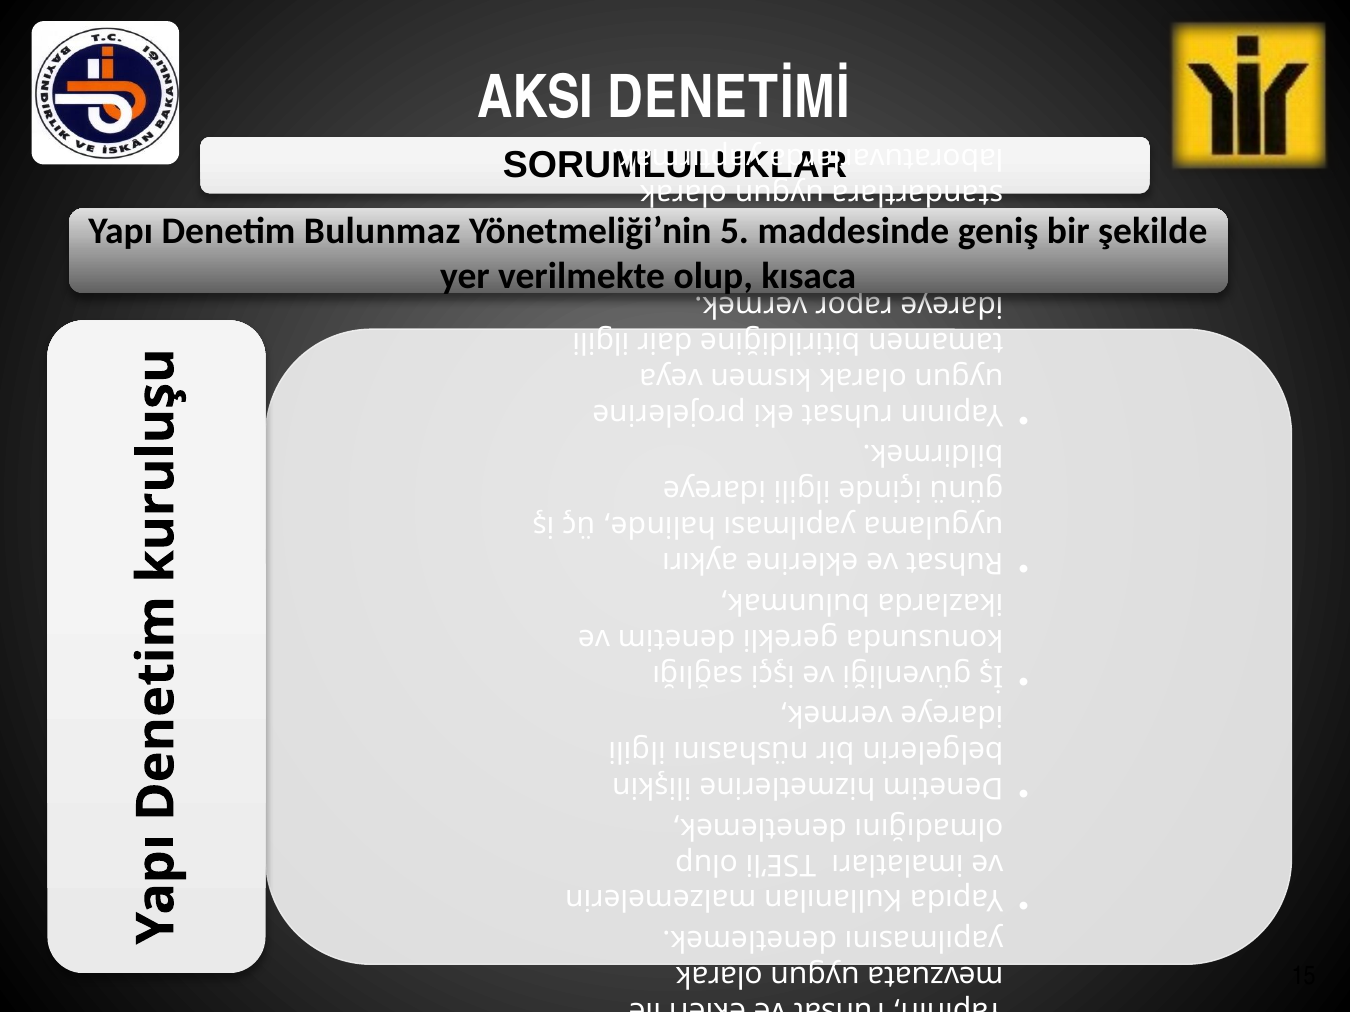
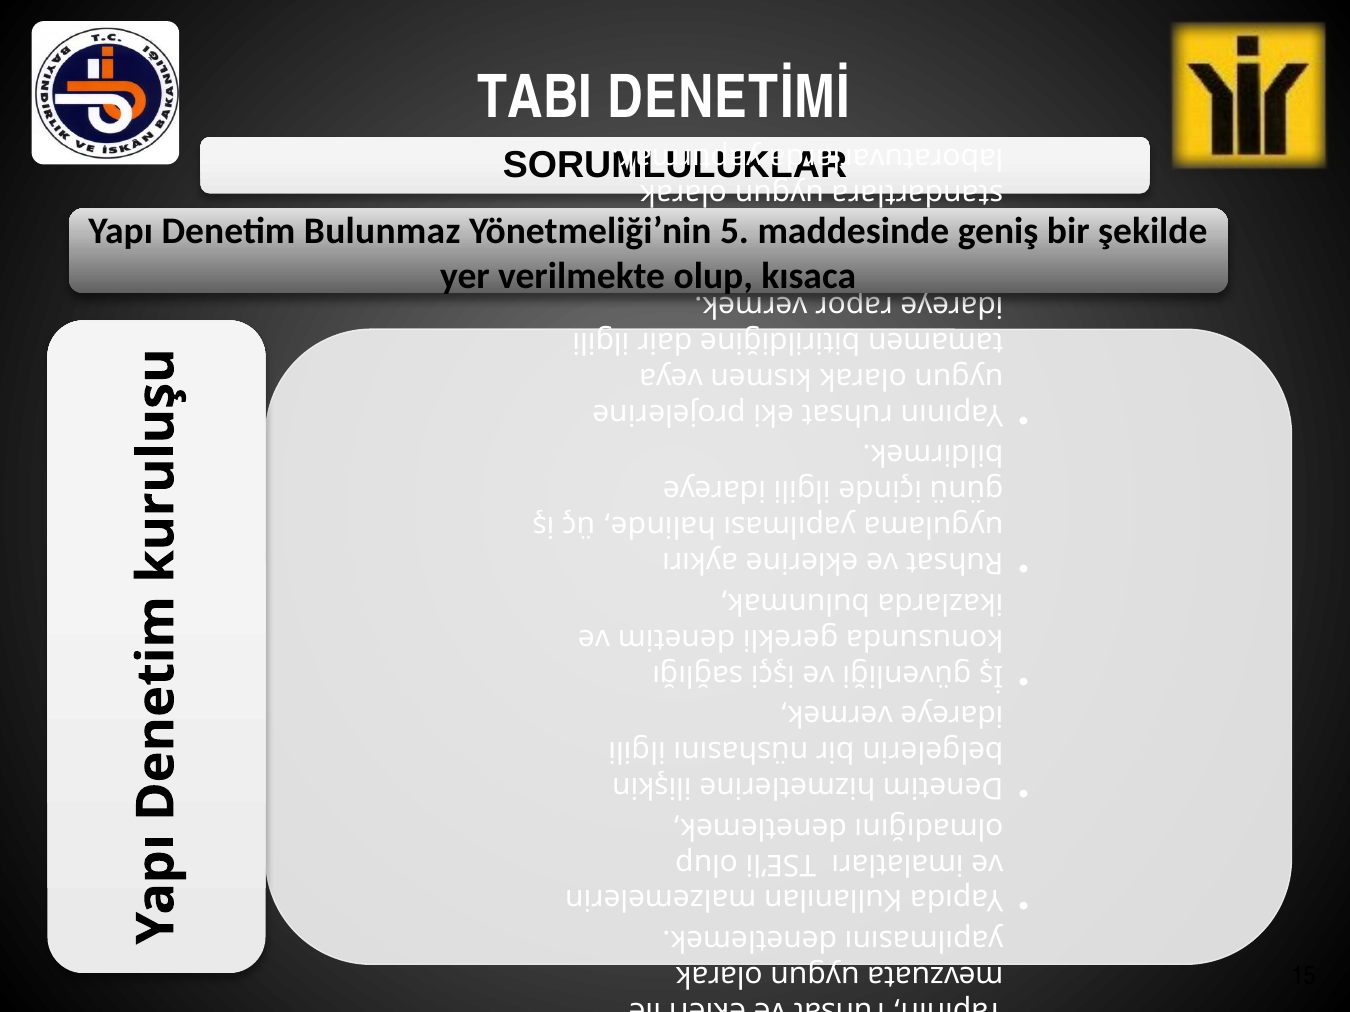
AKSI: AKSI -> TABI (535, 98)
